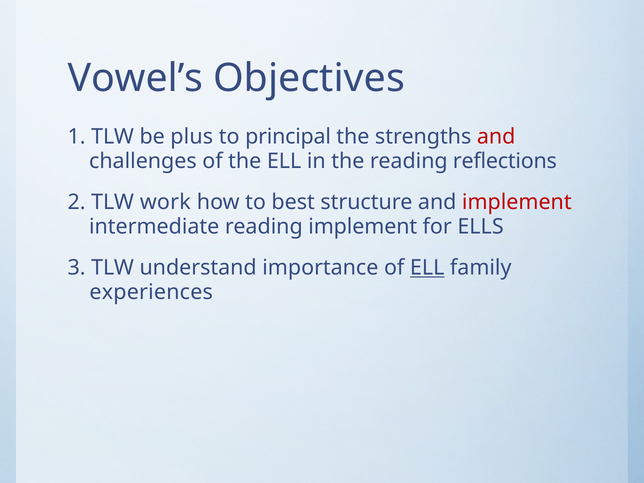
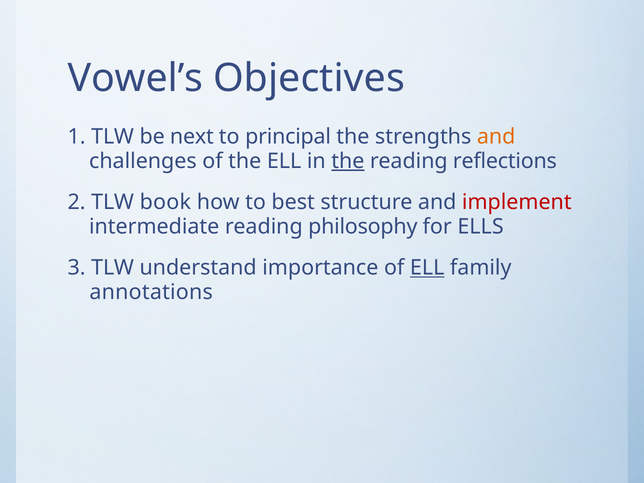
plus: plus -> next (192, 137)
and colour: red -> orange (496, 137)
the underline: none -> present (348, 161)
work: work -> book (165, 202)
reading implement: implement -> philosophy (363, 227)
experiences: experiences -> annotations (151, 292)
